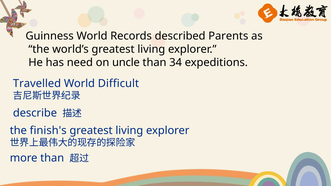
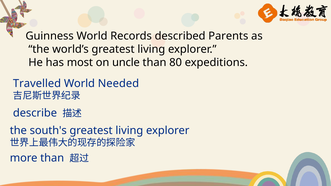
need: need -> most (80, 63)
34: 34 -> 80 (176, 63)
Difficult: Difficult -> Needed (118, 83)
finish's: finish's -> south's (48, 131)
